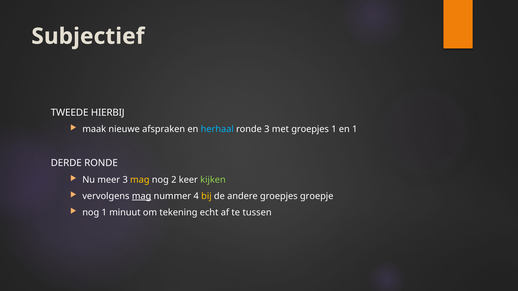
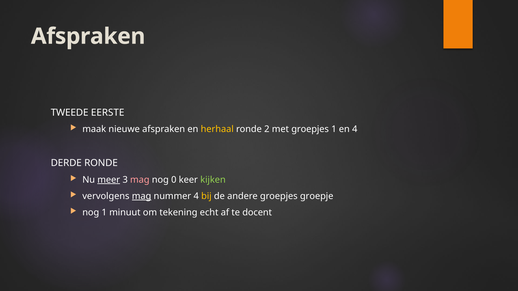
Subjectief: Subjectief -> Afspraken (88, 36)
HIERBIJ: HIERBIJ -> EERSTE (108, 113)
herhaal colour: light blue -> yellow (217, 129)
ronde 3: 3 -> 2 (267, 129)
en 1: 1 -> 4 (355, 129)
meer underline: none -> present (109, 180)
mag colour: yellow -> pink (140, 180)
2: 2 -> 0 (174, 180)
tussen: tussen -> docent (257, 213)
